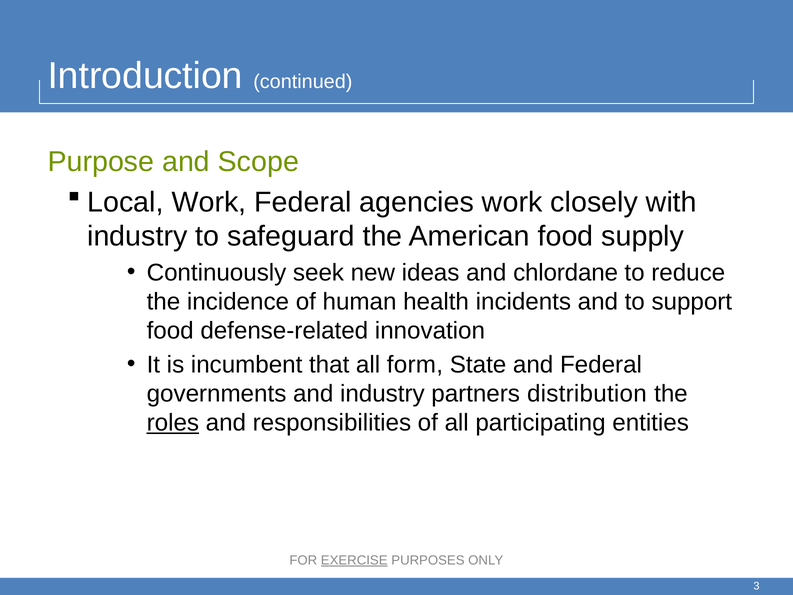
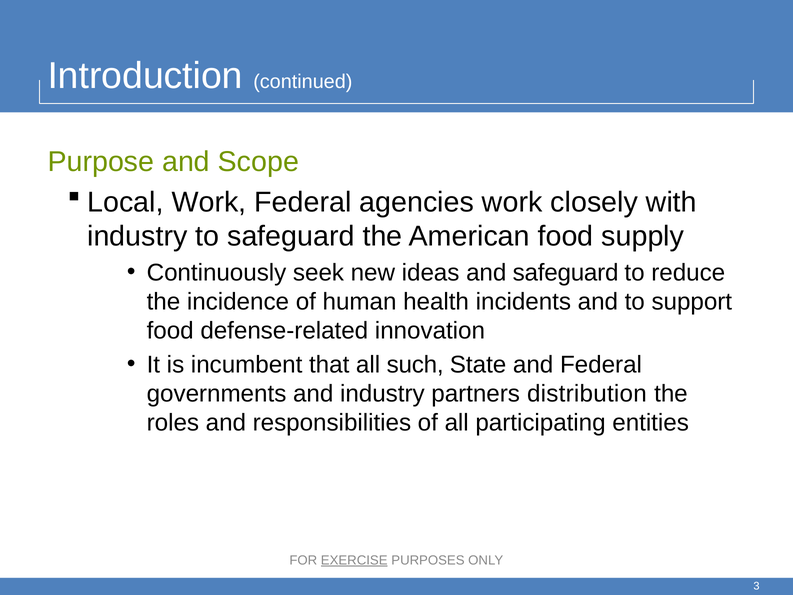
and chlordane: chlordane -> safeguard (566, 273)
form: form -> such (415, 365)
roles underline: present -> none (173, 423)
